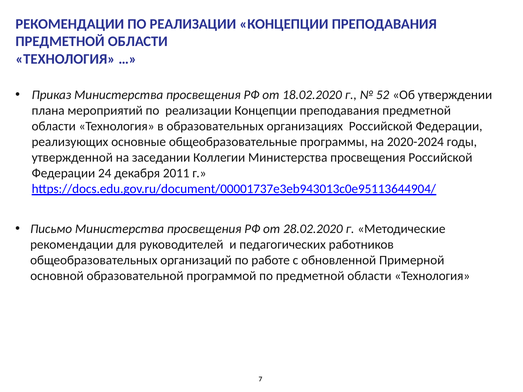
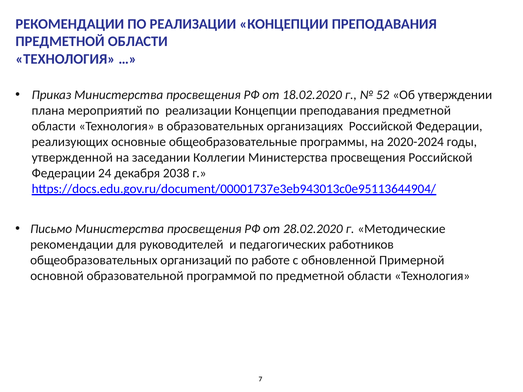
2011: 2011 -> 2038 (176, 173)
